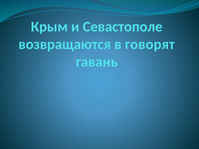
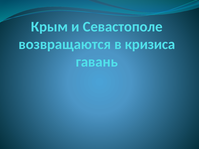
говорят: говорят -> кризиса (150, 44)
